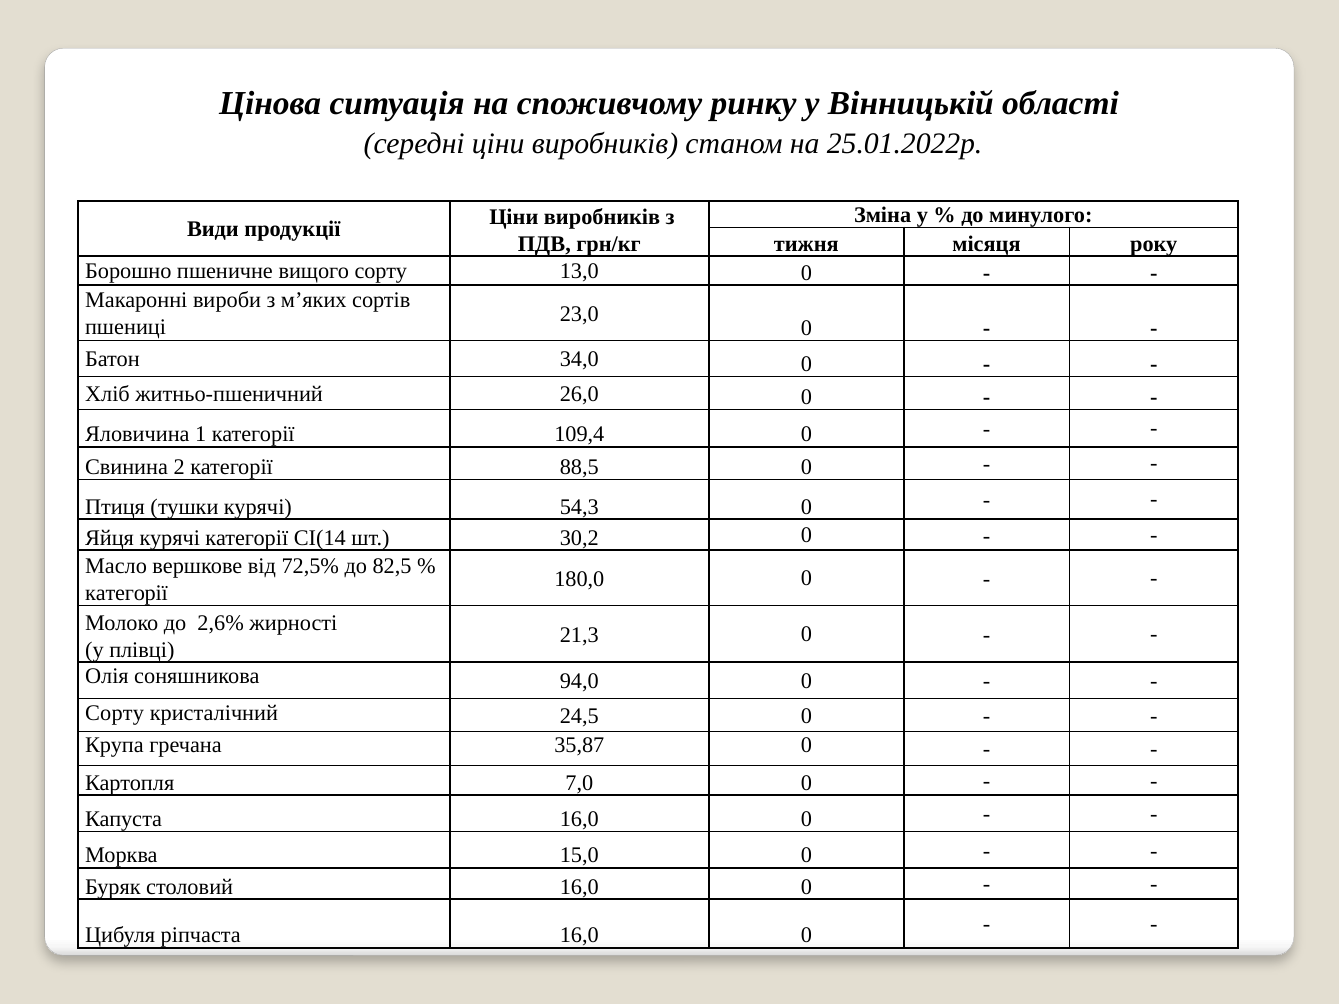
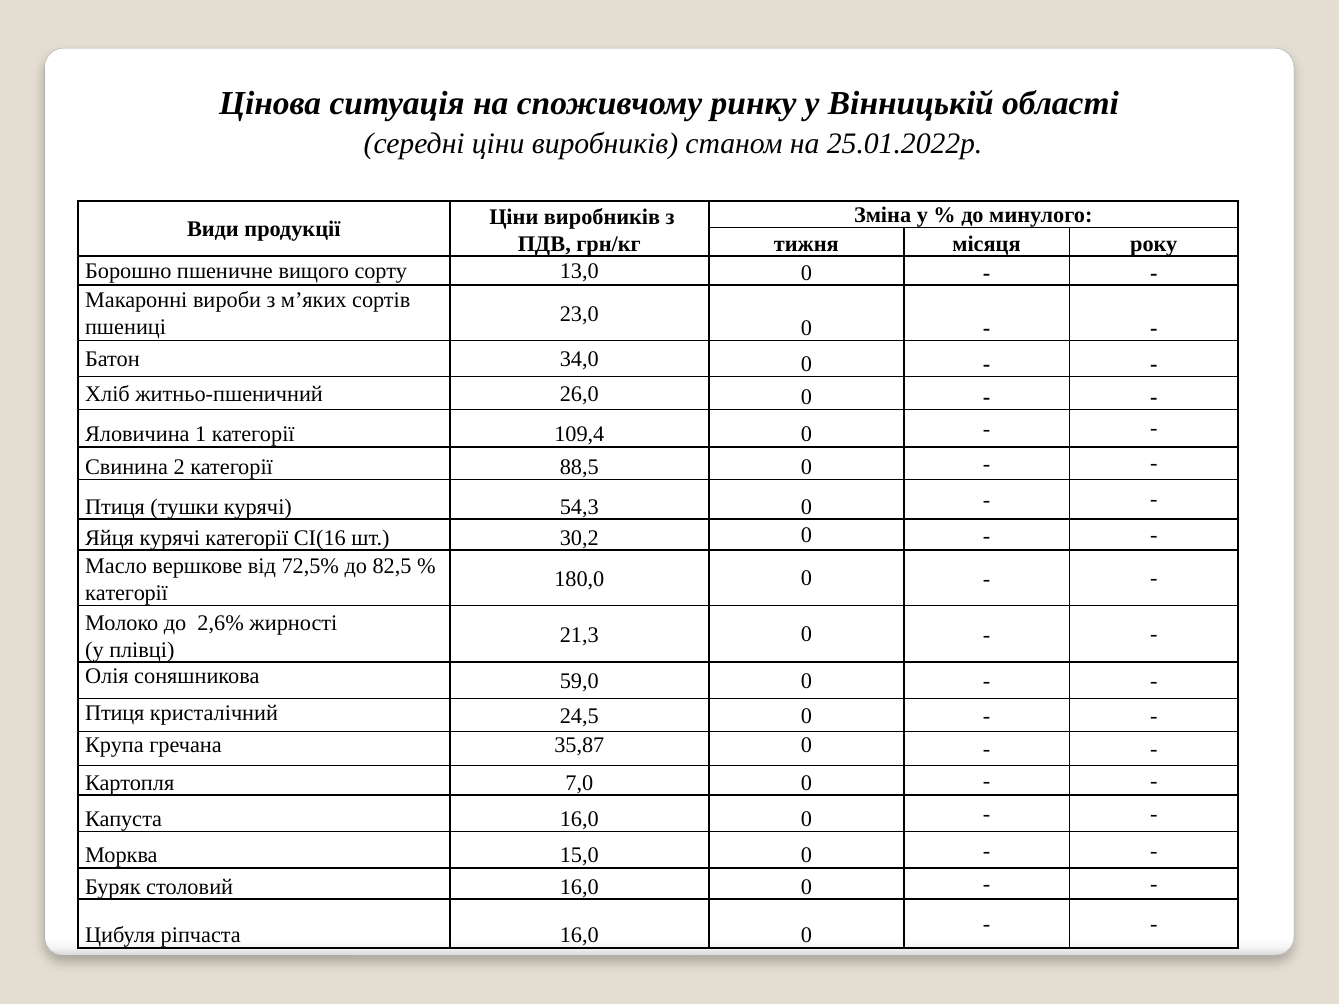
СІ(14: СІ(14 -> СІ(16 (320, 538)
94,0: 94,0 -> 59,0 (579, 682)
Сорту: Сорту -> Птиця (115, 713)
